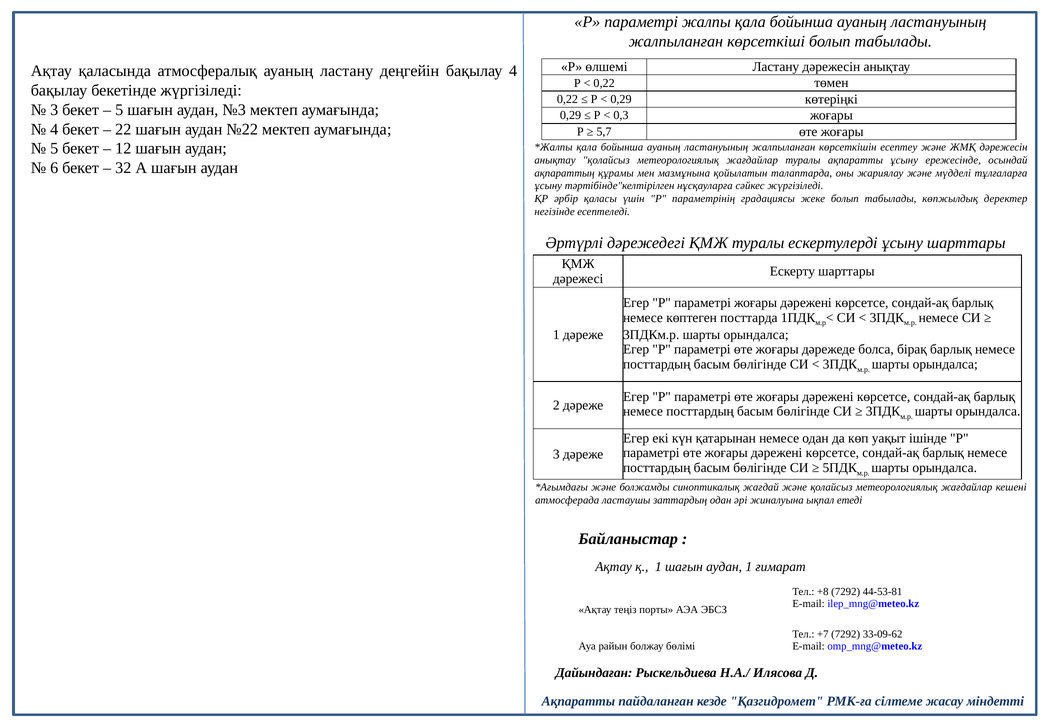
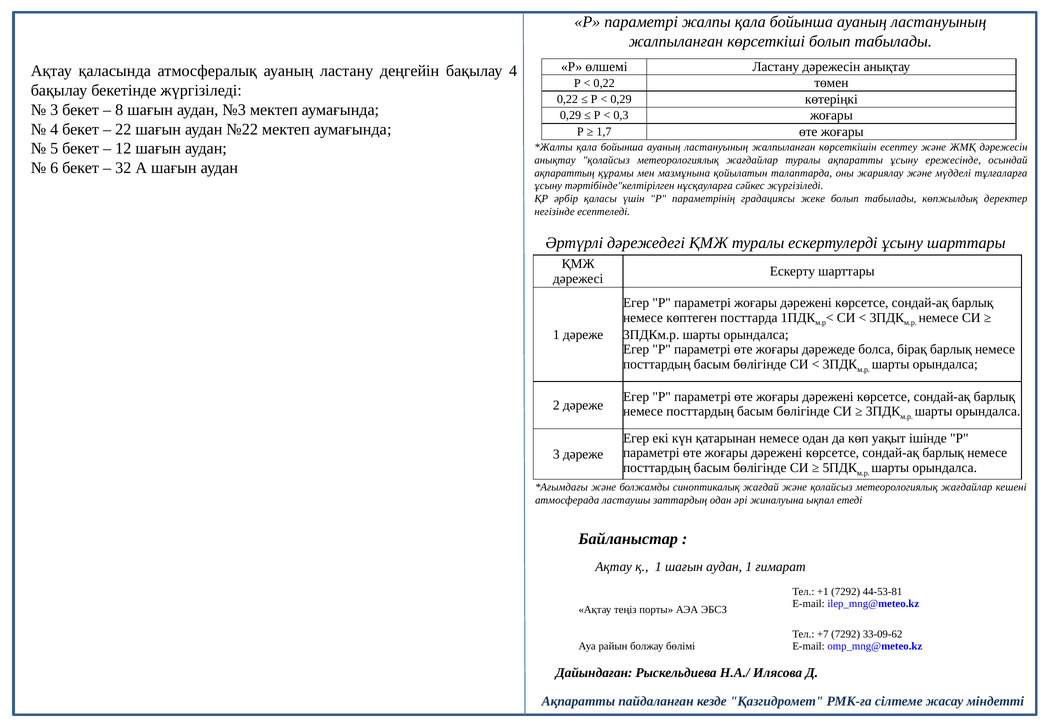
5: 5 -> 8 (119, 110)
5,7: 5,7 -> 1,7 (604, 132)
+8: +8 -> +1 (823, 592)
